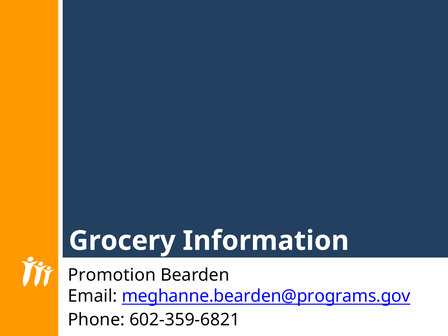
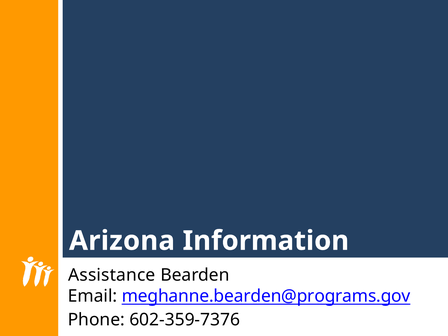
Grocery: Grocery -> Arizona (122, 241)
Promotion: Promotion -> Assistance (112, 275)
602-359-6821: 602-359-6821 -> 602-359-7376 (185, 320)
